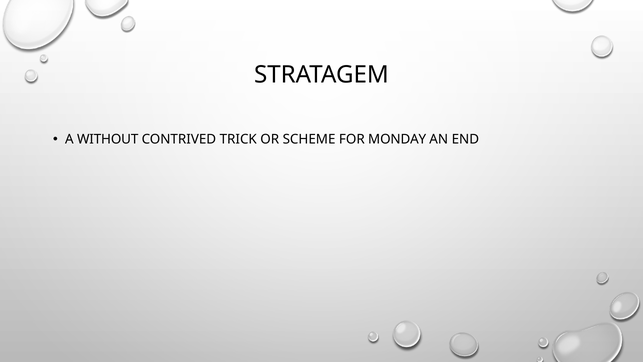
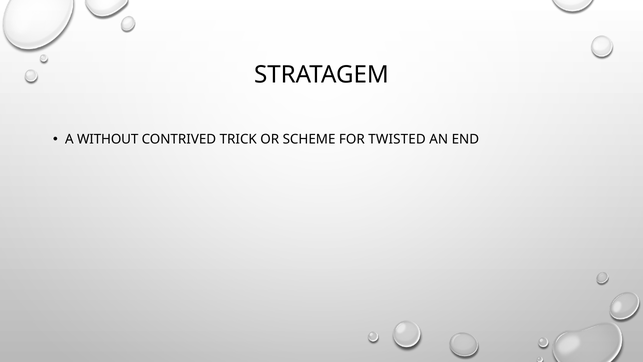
MONDAY: MONDAY -> TWISTED (397, 139)
